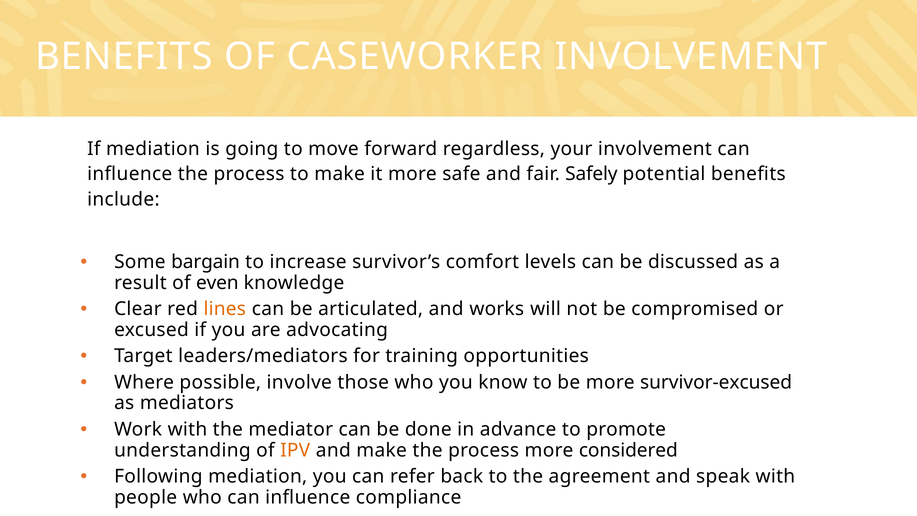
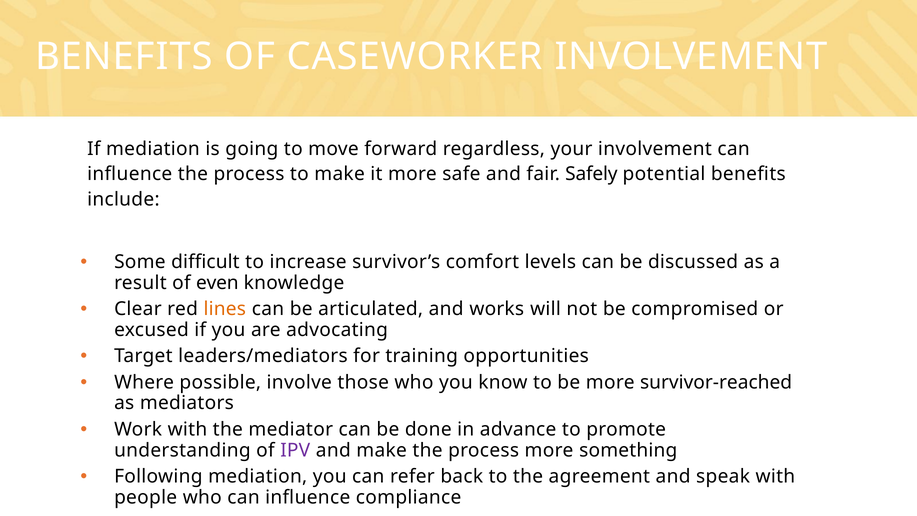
bargain: bargain -> difficult (205, 262)
survivor-excused: survivor-excused -> survivor-reached (716, 382)
IPV colour: orange -> purple (295, 450)
considered: considered -> something (628, 450)
